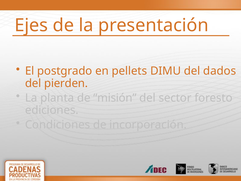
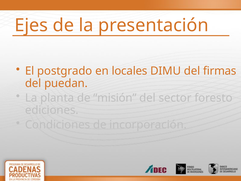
pellets: pellets -> locales (129, 71)
dados: dados -> firmas (220, 71)
pierden: pierden -> puedan (66, 83)
